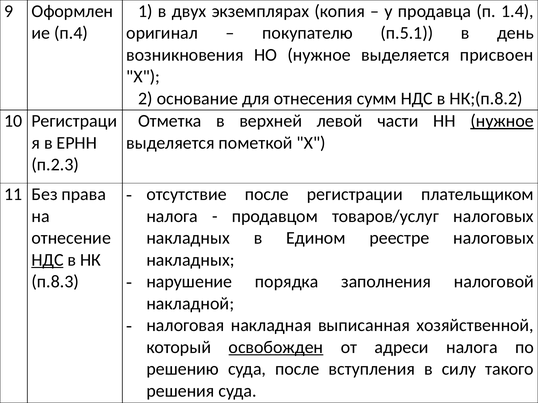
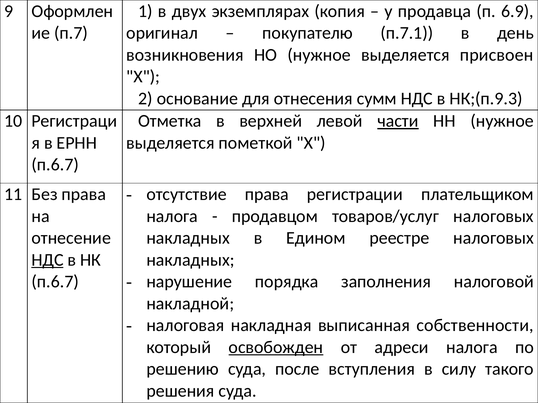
1.4: 1.4 -> 6.9 (517, 11)
п.4: п.4 -> п.7 (71, 33)
п.5.1: п.5.1 -> п.7.1 (407, 33)
НК;(п.8.2: НК;(п.8.2 -> НК;(п.9.3 (486, 99)
части underline: none -> present (398, 121)
нужное underline: present -> none (502, 121)
п.2.3: п.2.3 -> п.6.7 (55, 165)
отсутствие после: после -> права (267, 194)
п.8.3: п.8.3 -> п.6.7 (55, 282)
хозяйственной: хозяйственной -> собственности (475, 326)
